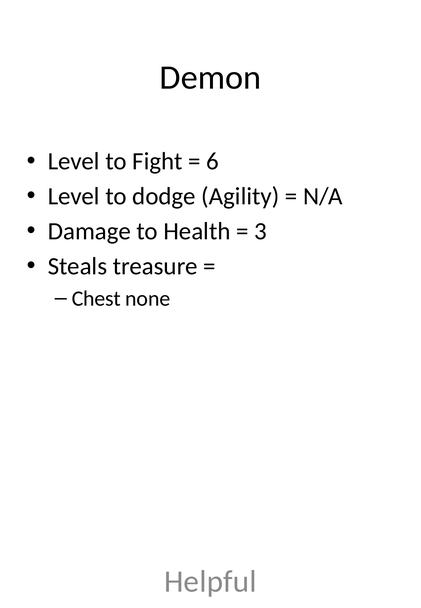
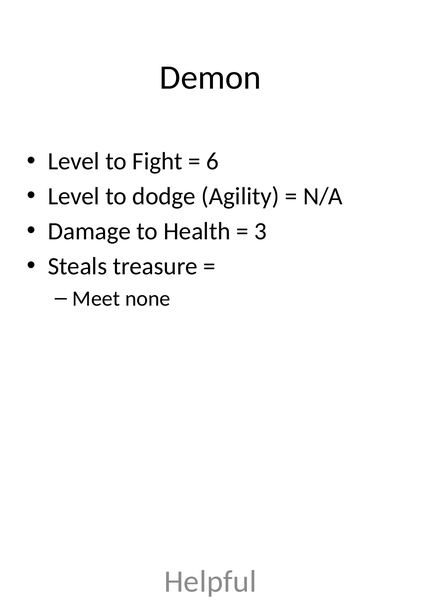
Chest: Chest -> Meet (96, 299)
